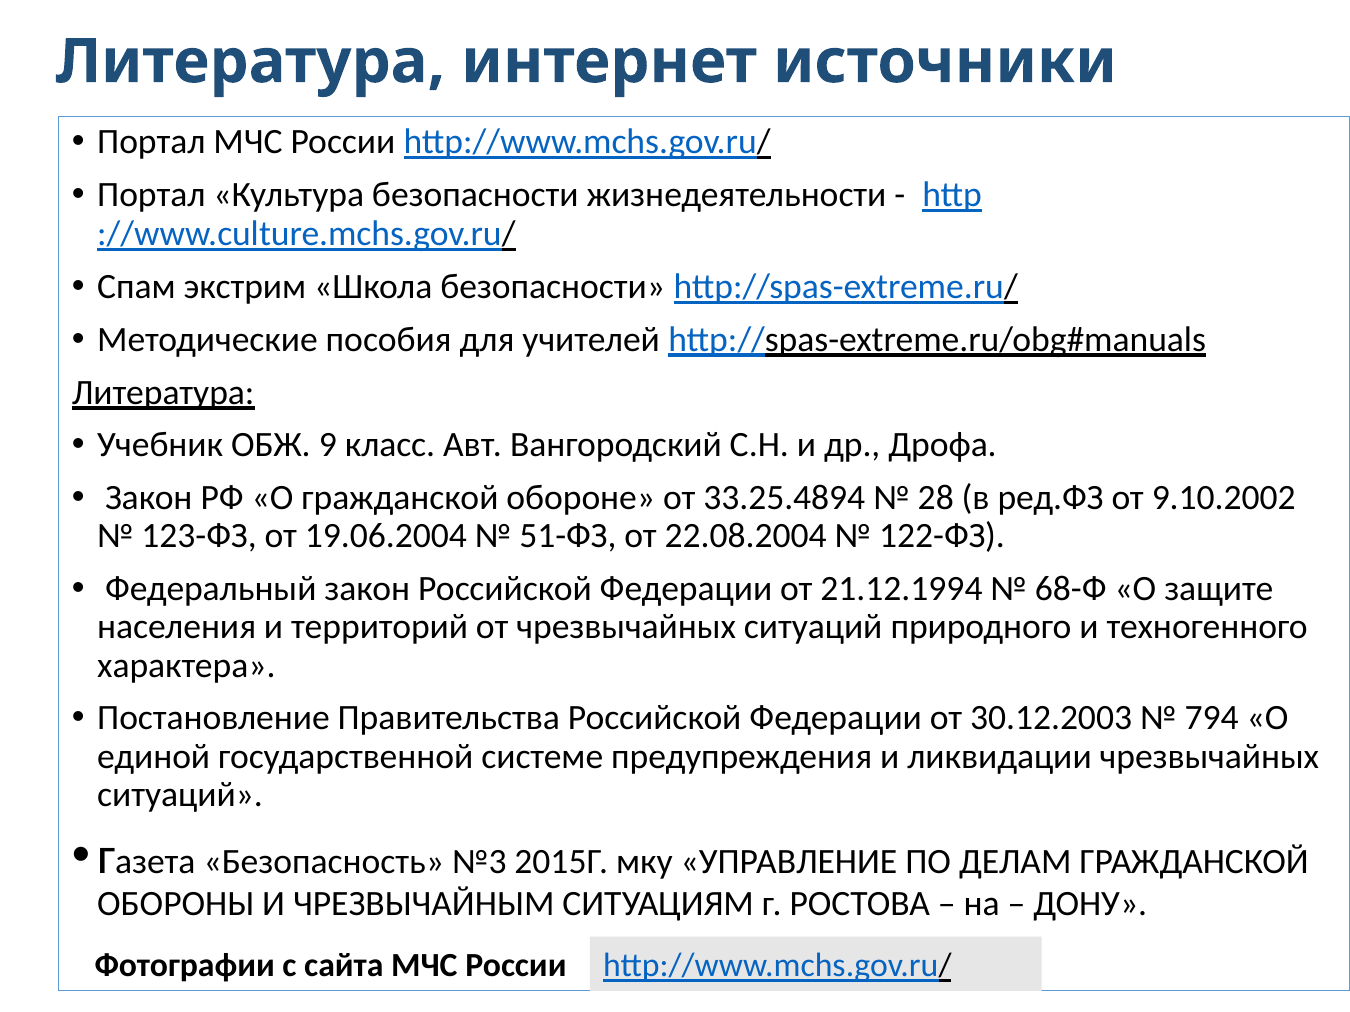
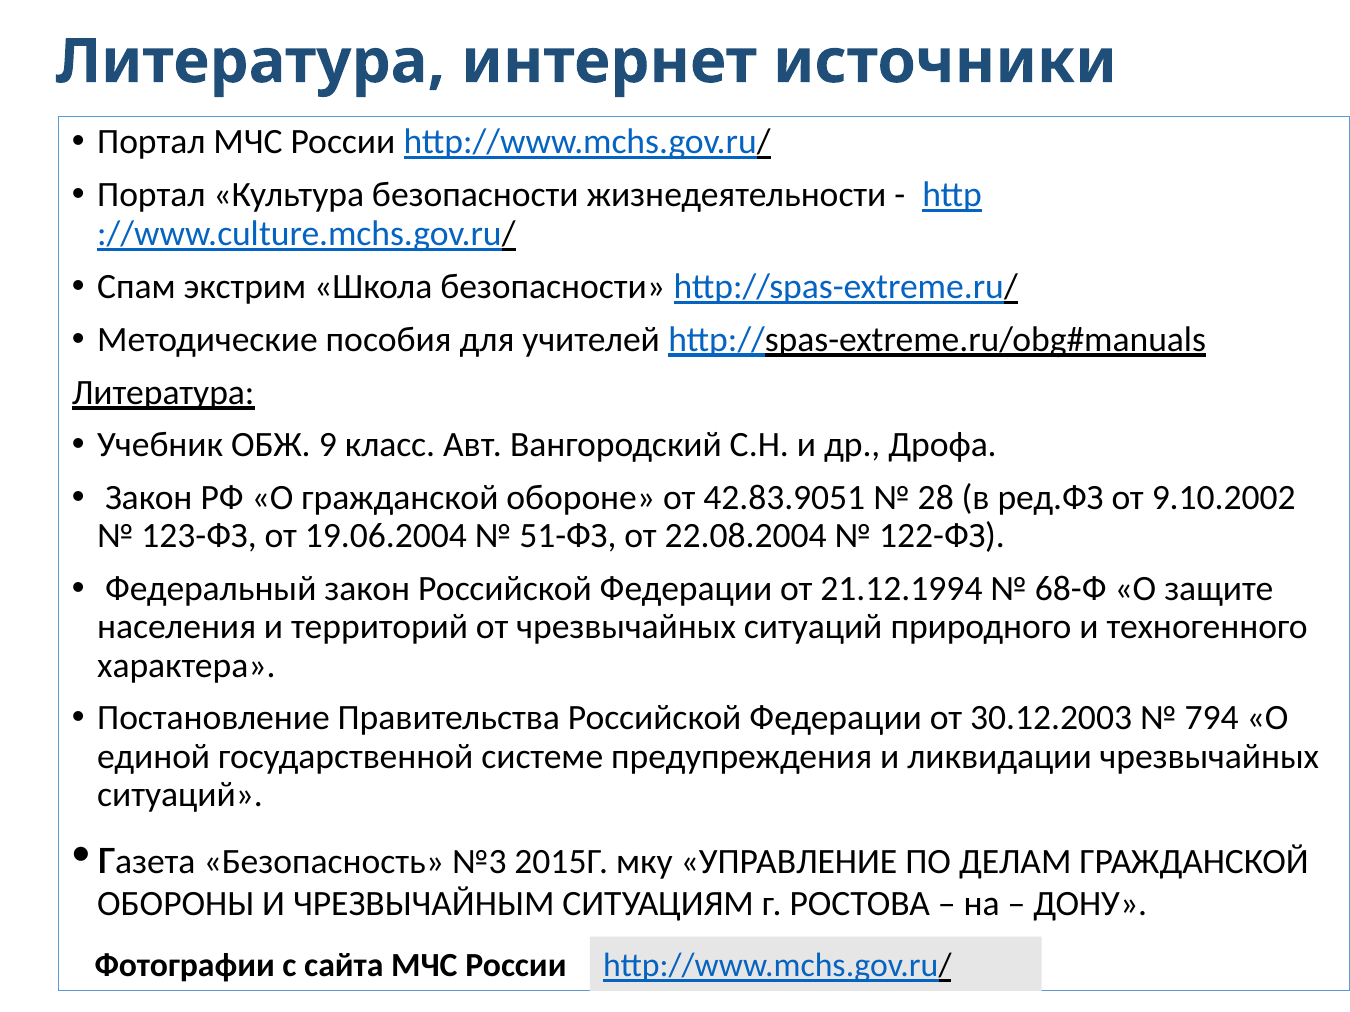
33.25.4894: 33.25.4894 -> 42.83.9051 (784, 498)
